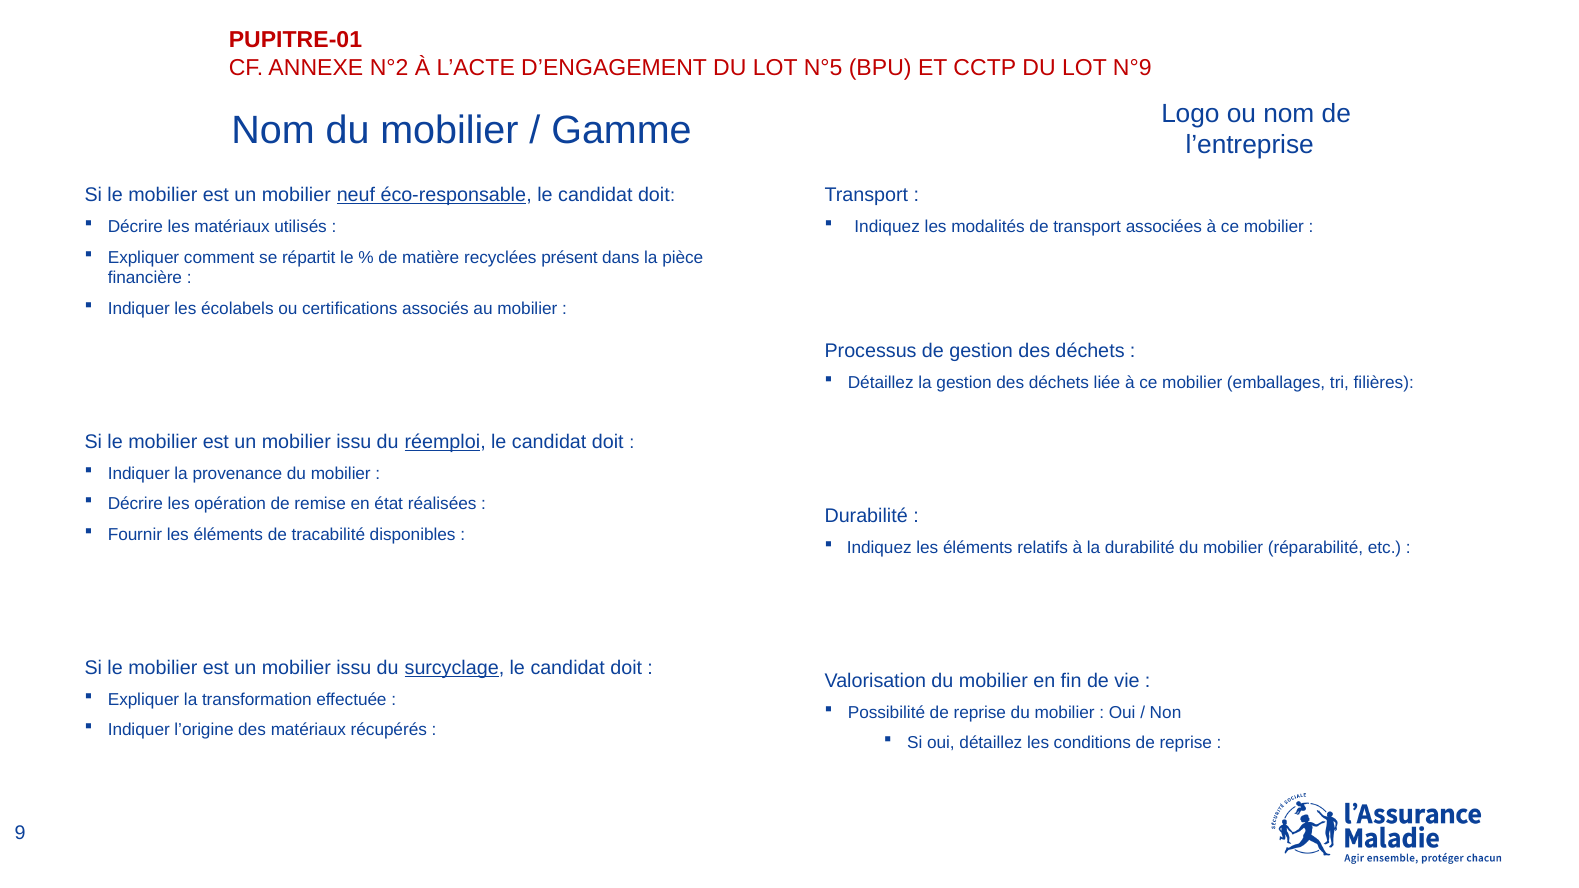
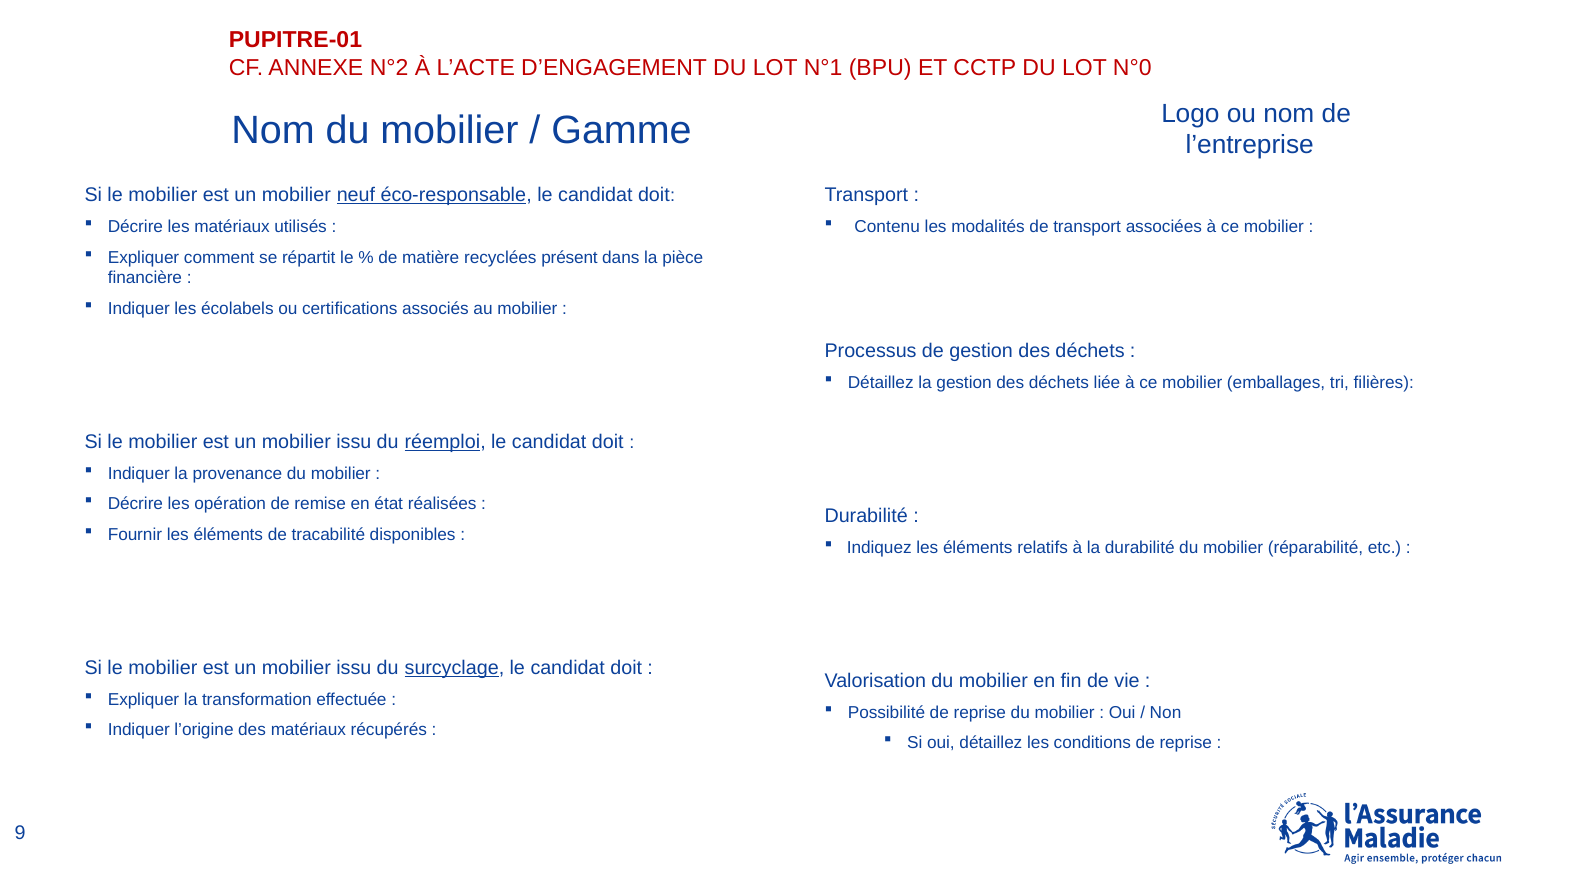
N°5: N°5 -> N°1 (823, 68)
N°9: N°9 -> N°0 (1132, 68)
Indiquez: Indiquez -> Contenu (887, 227)
